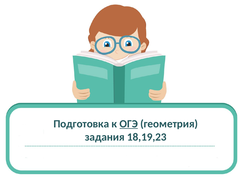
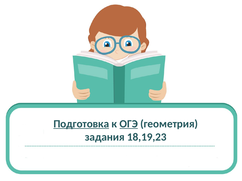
Подготовка underline: none -> present (81, 124)
